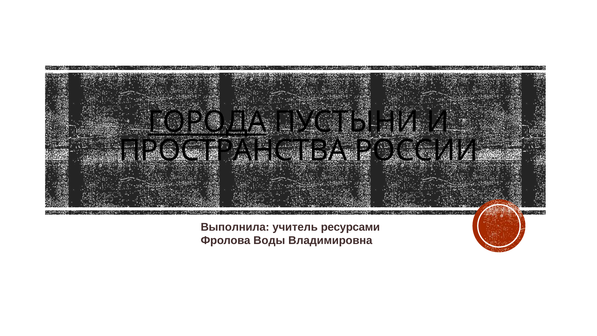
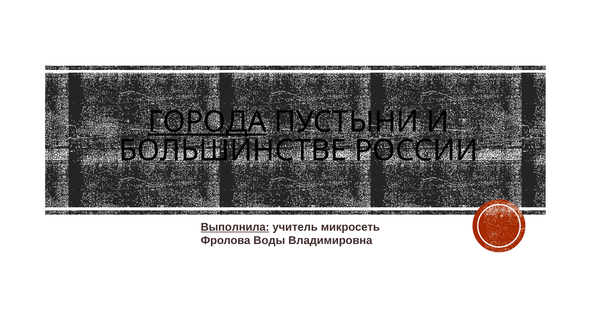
ПРОСТРАНСТВА: ПРОСТРАНСТВА -> БОЛЬШИНСТВЕ (233, 150)
Выполнила underline: none -> present (235, 227)
ресурсами: ресурсами -> микросеть (350, 227)
